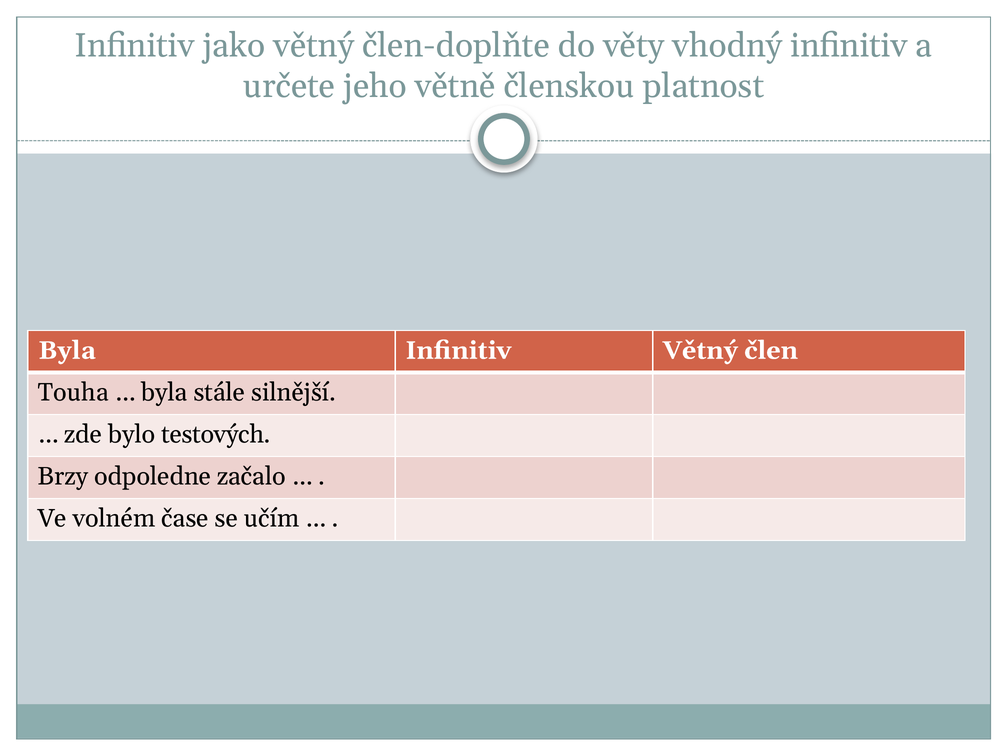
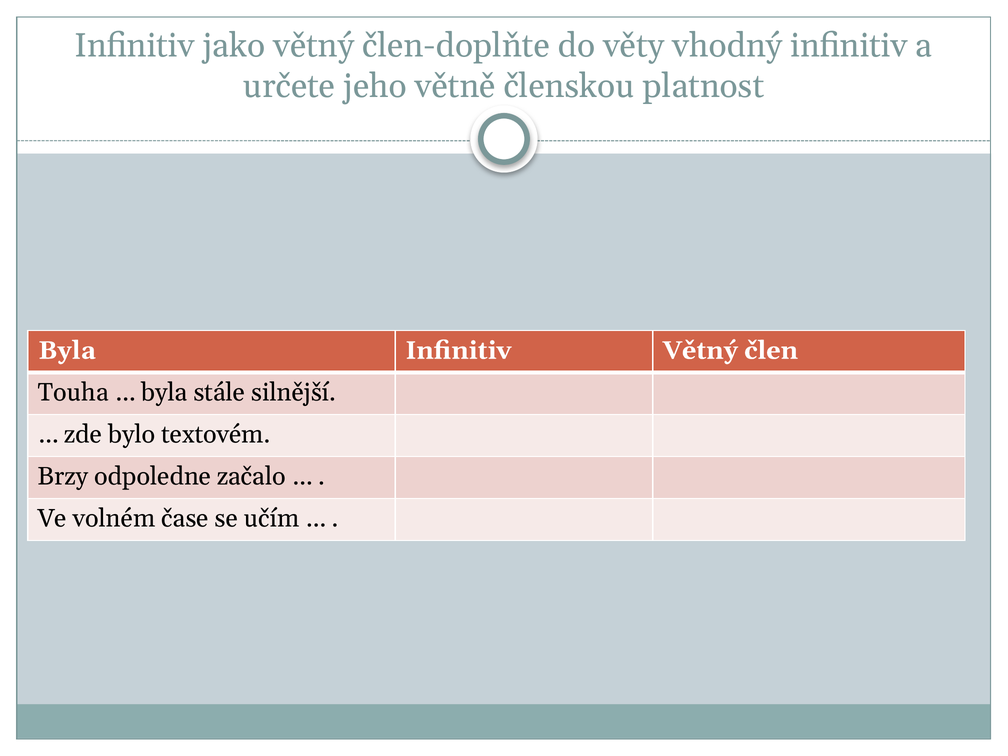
testových: testových -> textovém (216, 434)
